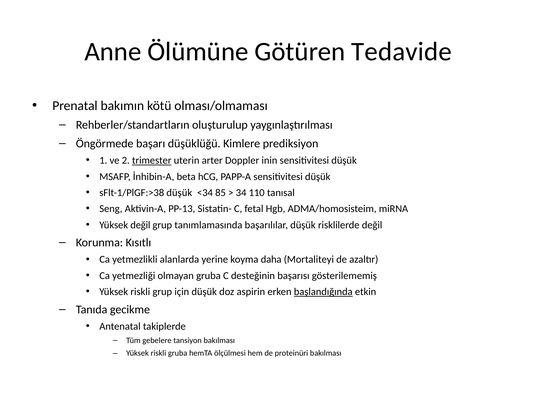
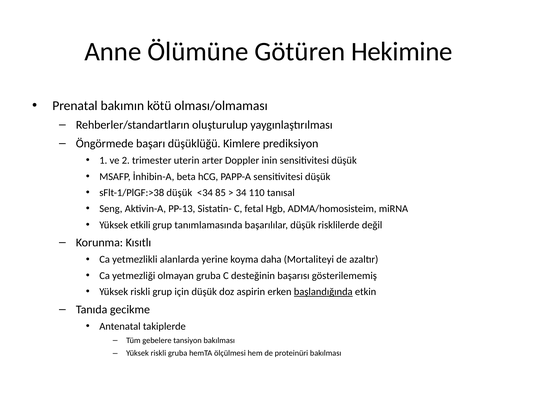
Tedavide: Tedavide -> Hekimine (402, 52)
trimester underline: present -> none (152, 160)
Yüksek değil: değil -> etkili (140, 225)
